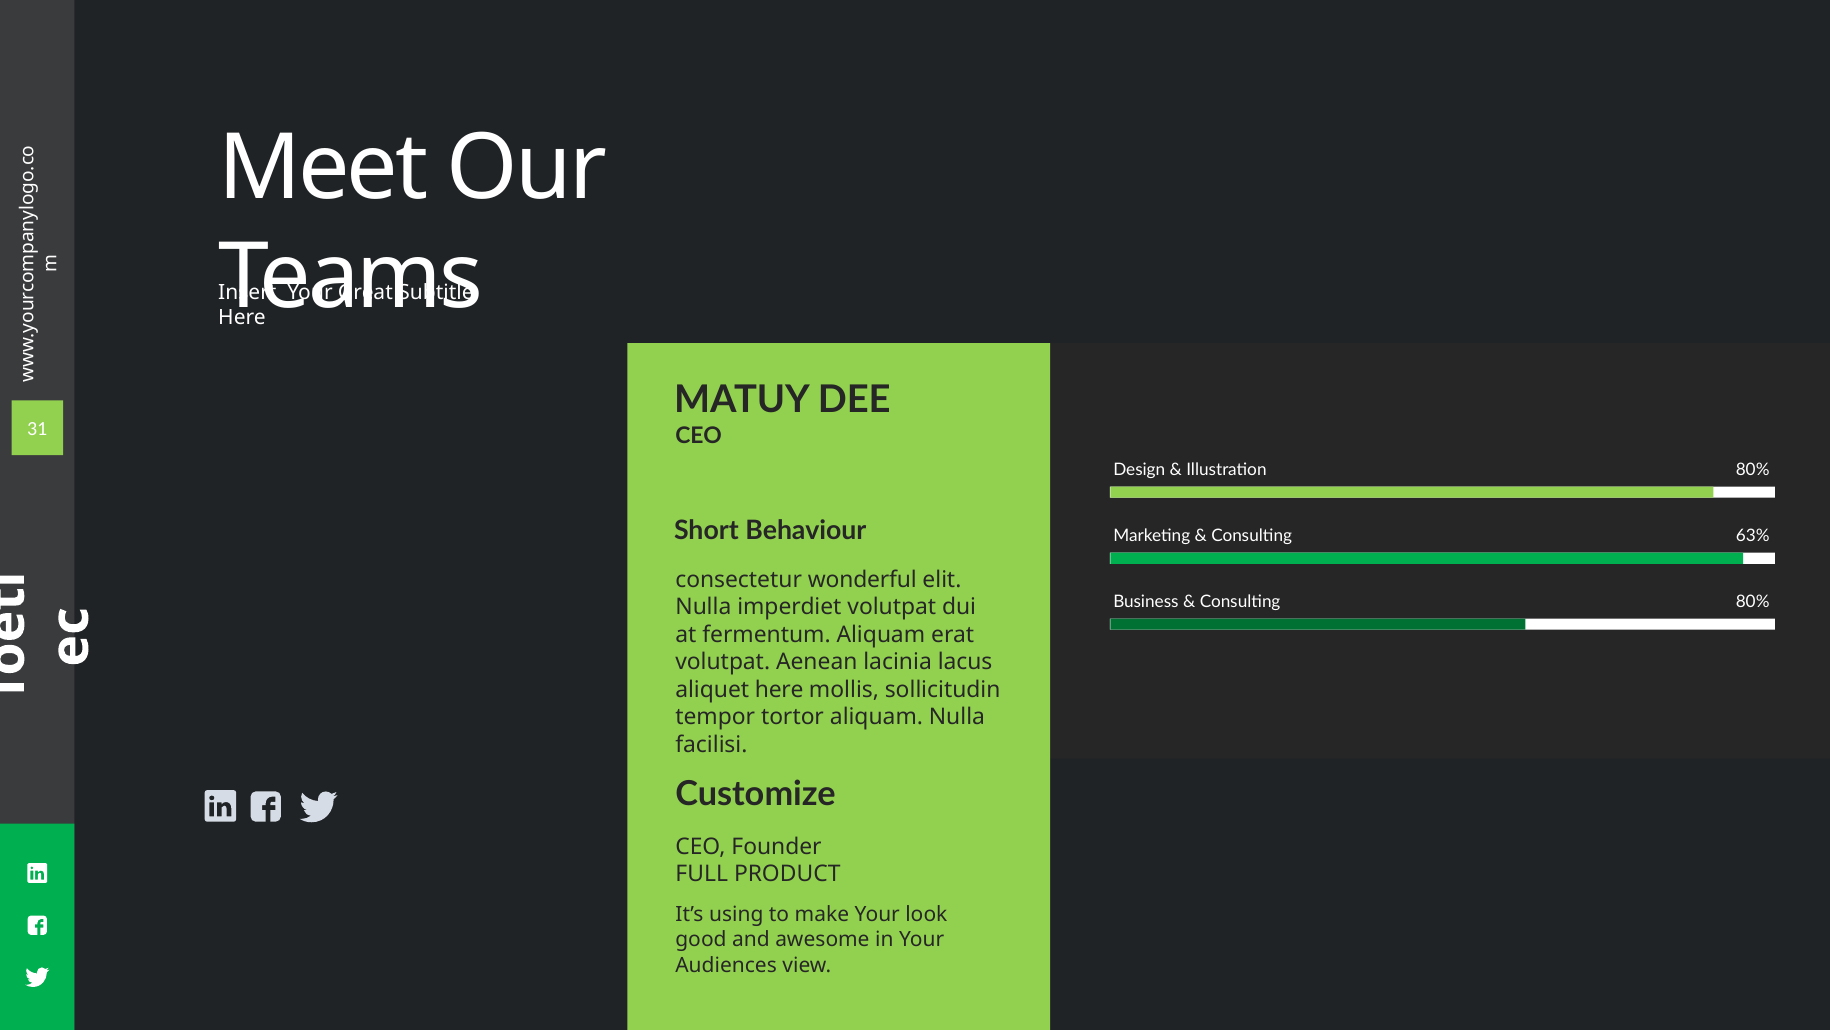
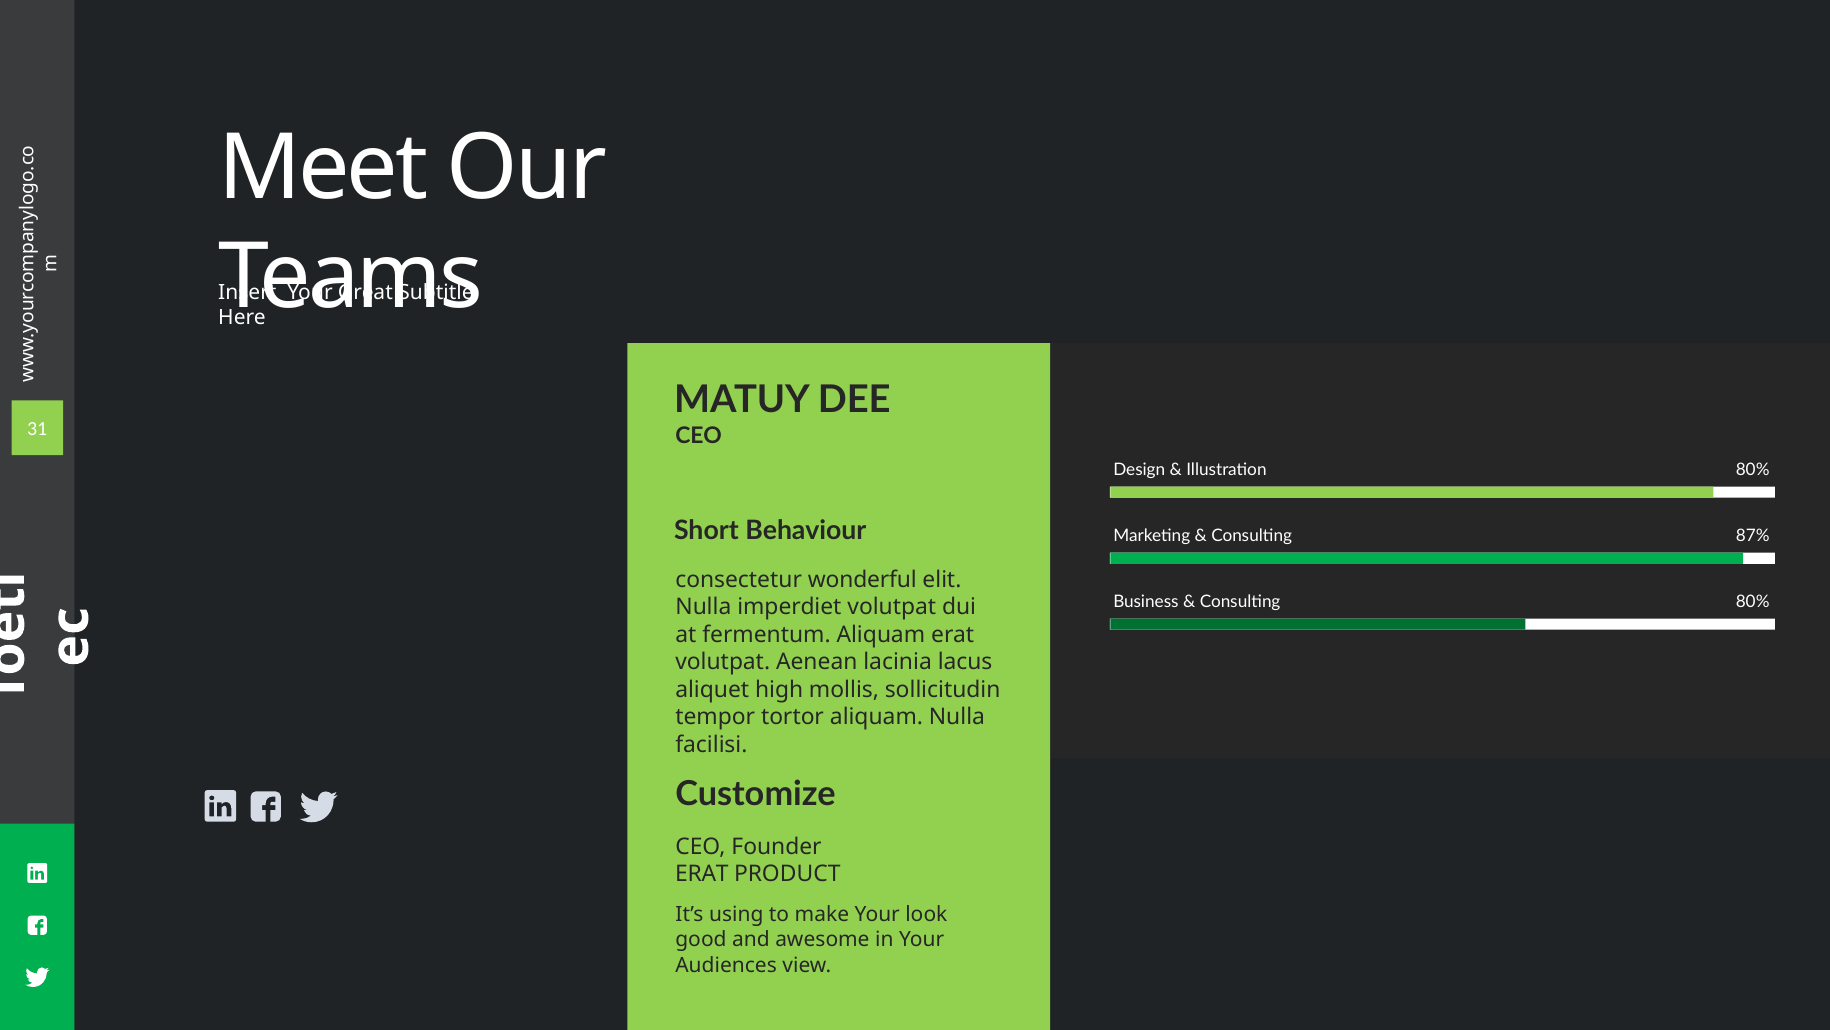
63%: 63% -> 87% (1753, 536)
aliquet here: here -> high (779, 689)
FULL: FULL -> ERAT (702, 874)
